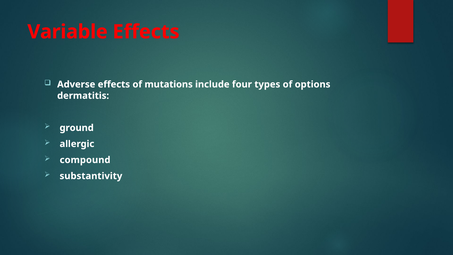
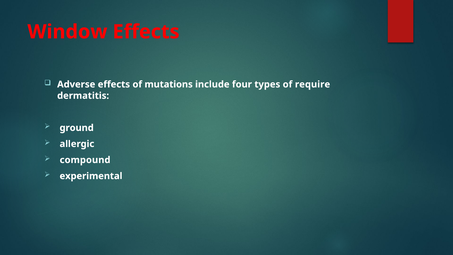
Variable: Variable -> Window (67, 32)
options: options -> require (313, 84)
substantivity: substantivity -> experimental (91, 176)
